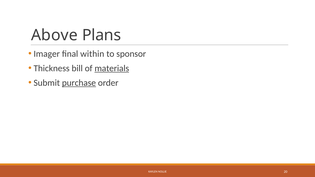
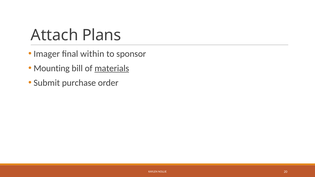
Above: Above -> Attach (54, 35)
Thickness: Thickness -> Mounting (52, 68)
purchase underline: present -> none (79, 83)
